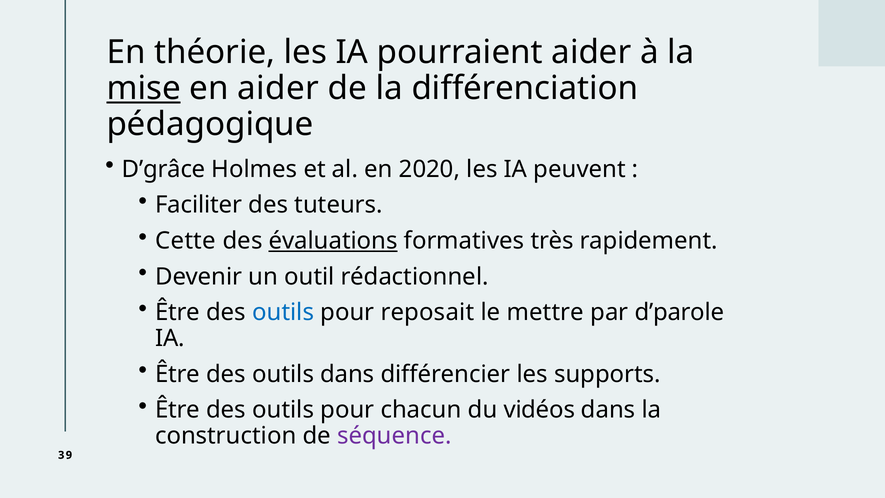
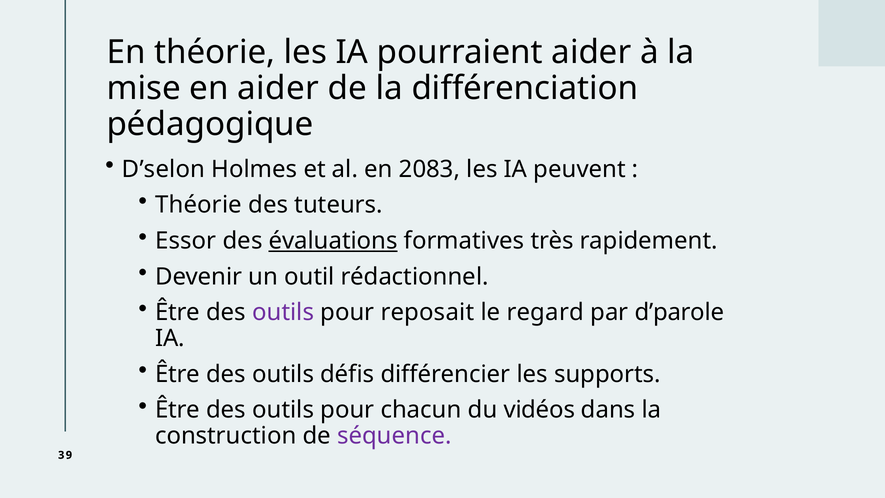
mise underline: present -> none (144, 88)
D’grâce: D’grâce -> D’selon (163, 169)
2020: 2020 -> 2083 (429, 169)
Faciliter: Faciliter -> Théorie (199, 205)
Cette: Cette -> Essor (186, 241)
outils colour: blue -> purple (283, 312)
mettre: mettre -> regard (545, 312)
outils dans: dans -> défis (347, 374)
